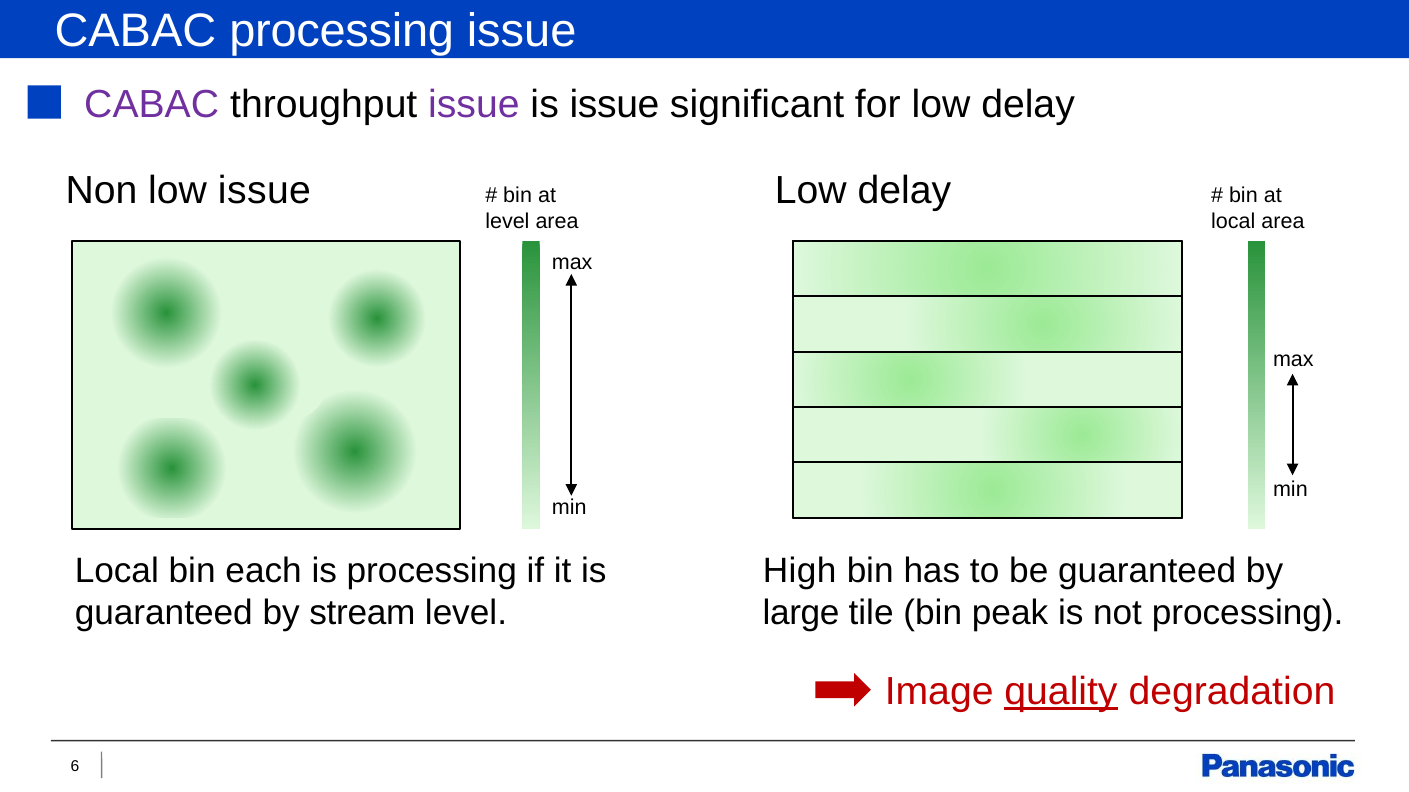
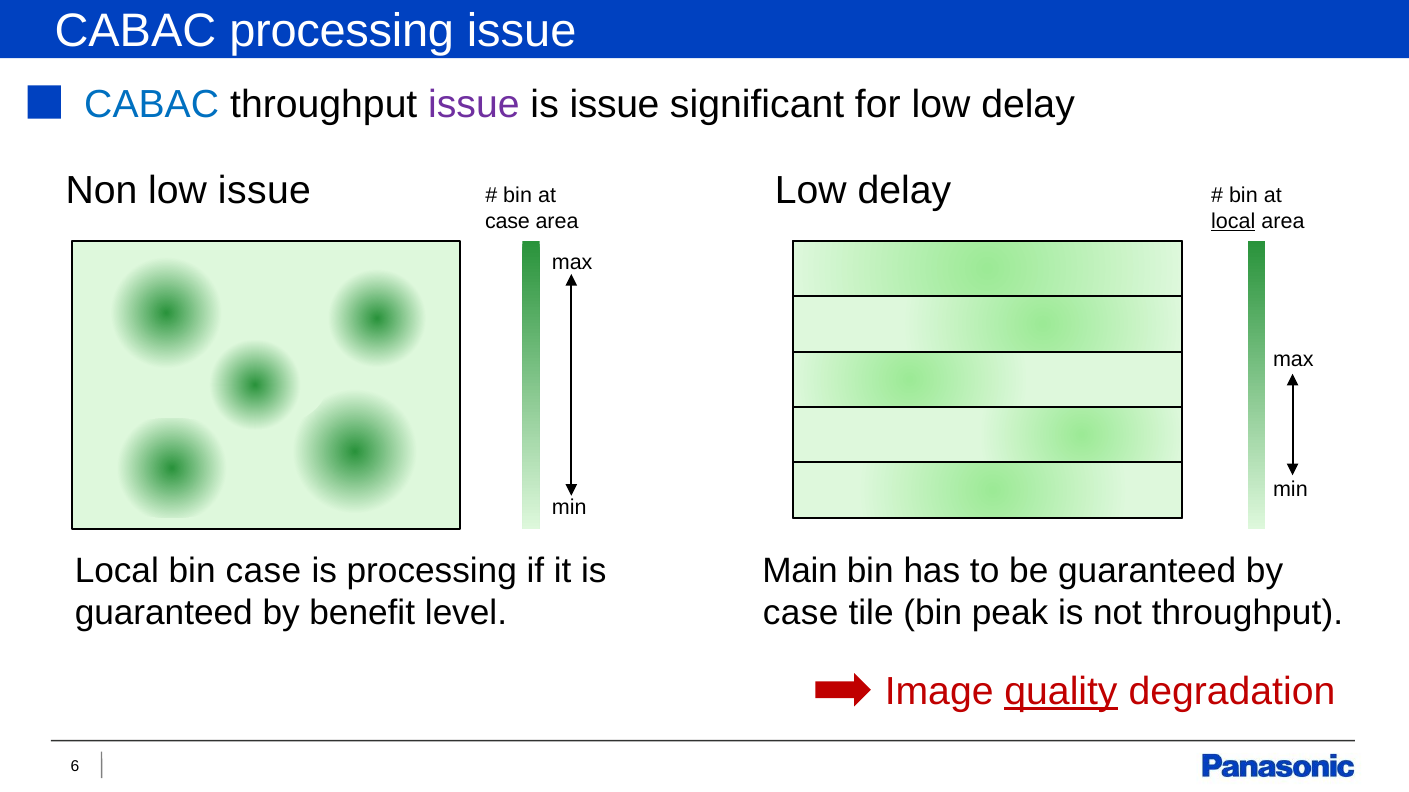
CABAC colour: purple -> blue (152, 105)
level: level -> case (508, 222)
local underline: none -> present (1233, 222)
bin each: each -> case (263, 571)
High: High -> Main (800, 571)
stream: stream -> benefit (362, 613)
large: large -> case (801, 613)
not processing: processing -> throughput (1248, 613)
